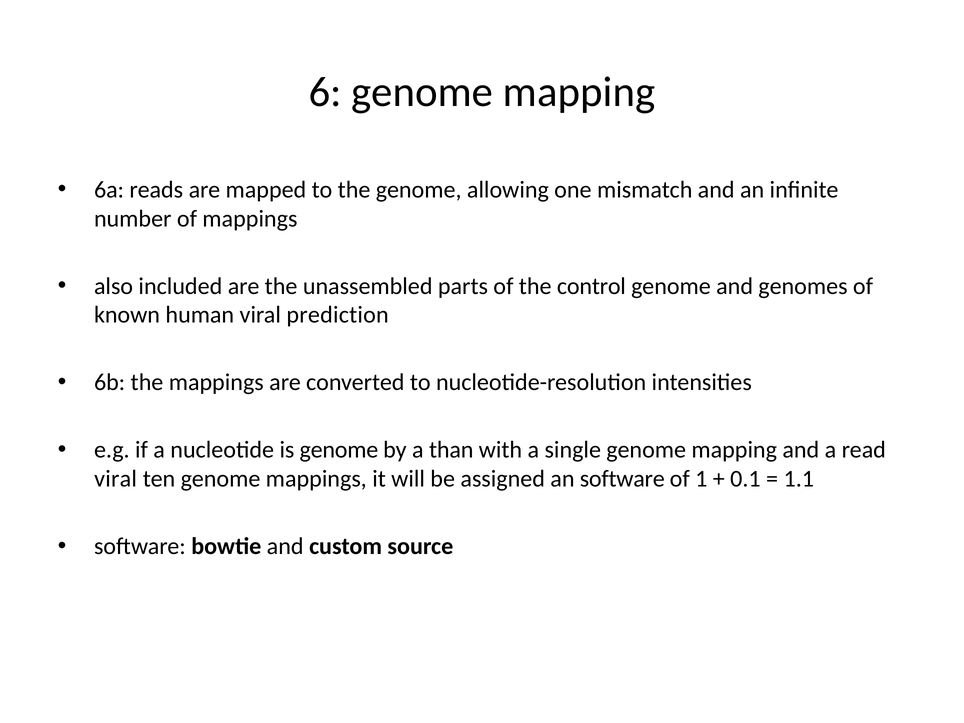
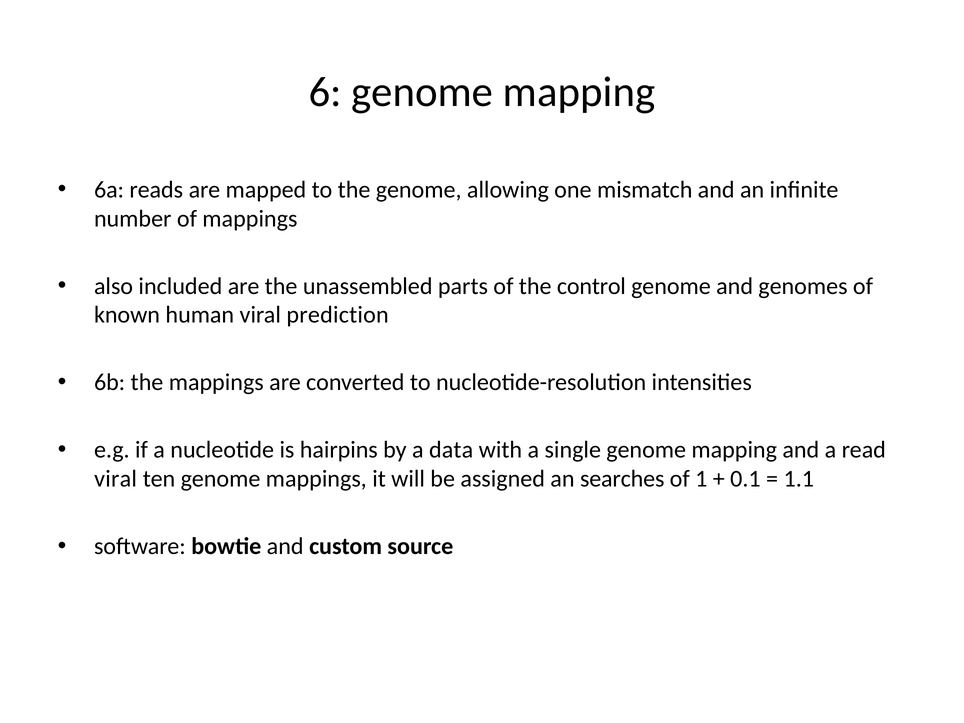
is genome: genome -> hairpins (339, 450)
than: than -> data (451, 450)
an software: software -> searches (622, 479)
